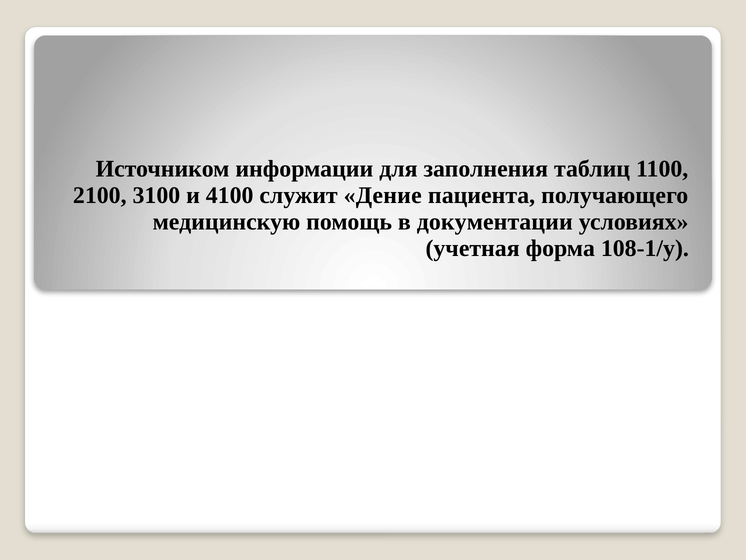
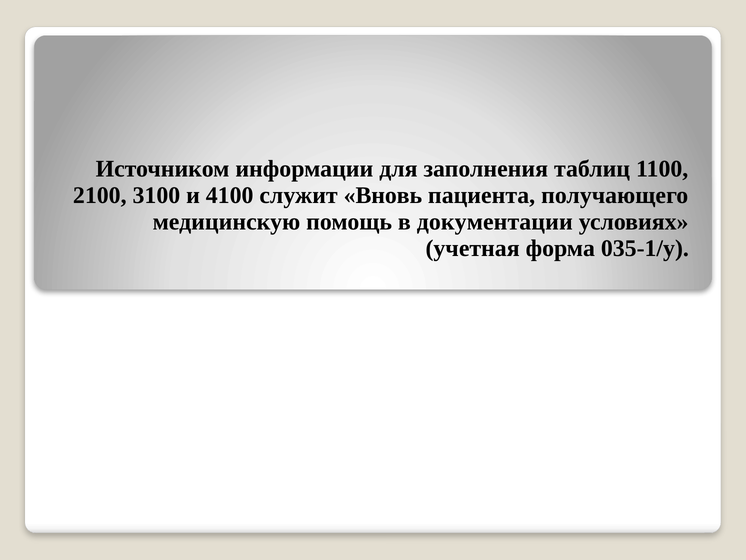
Дение: Дение -> Вновь (383, 195)
108-1/у: 108-1/у -> 035-1/у (645, 248)
